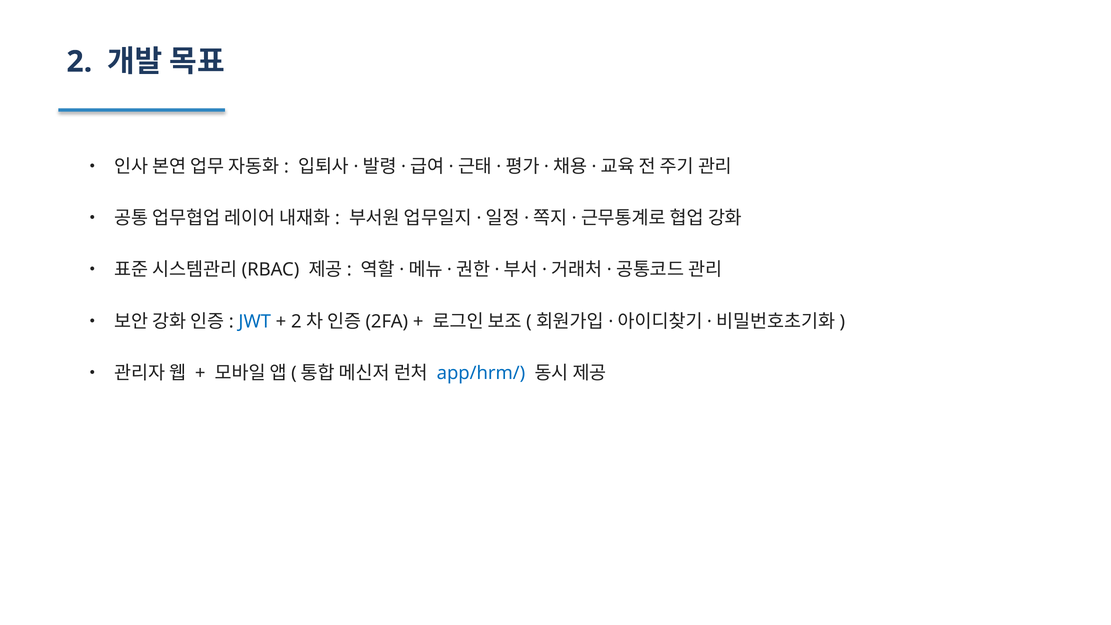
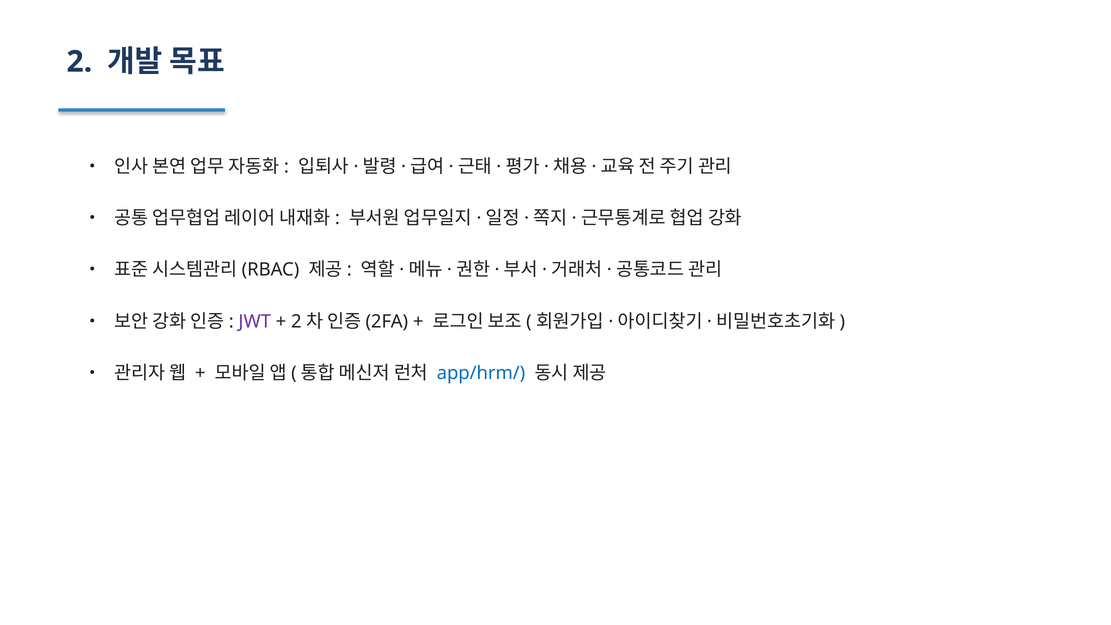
JWT colour: blue -> purple (255, 321)
